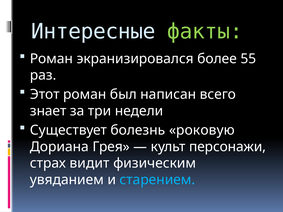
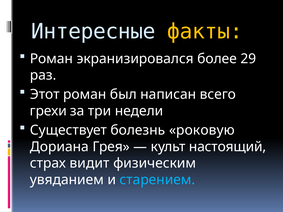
факты colour: light green -> yellow (205, 31)
55: 55 -> 29 (248, 59)
знает: знает -> грехи (48, 111)
персонажи: персонажи -> настоящий (228, 147)
